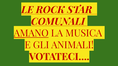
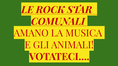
AMANO underline: present -> none (31, 34)
